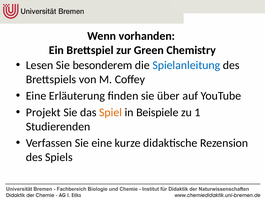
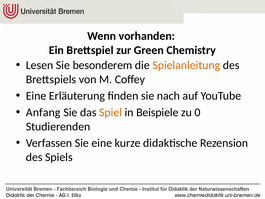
Spielanleitung colour: blue -> orange (186, 65)
über: über -> nach (168, 96)
Projekt: Projekt -> Anfang (43, 112)
1: 1 -> 0 (198, 112)
